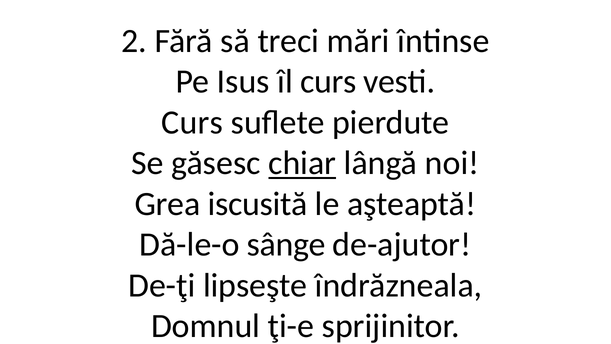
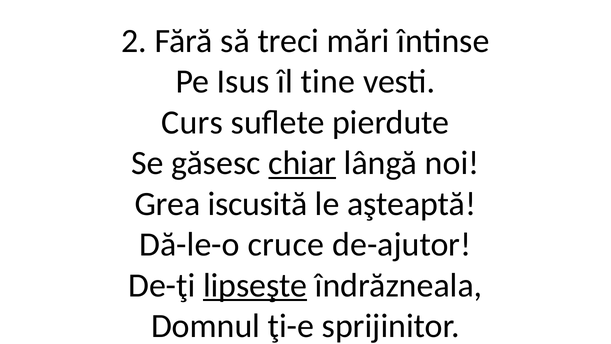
îl curs: curs -> tine (328, 82)
sânge: sânge -> cruce (286, 244)
lipseşte underline: none -> present (255, 285)
